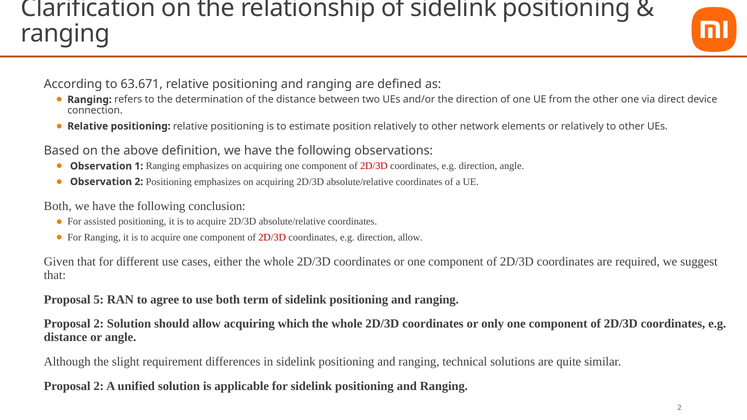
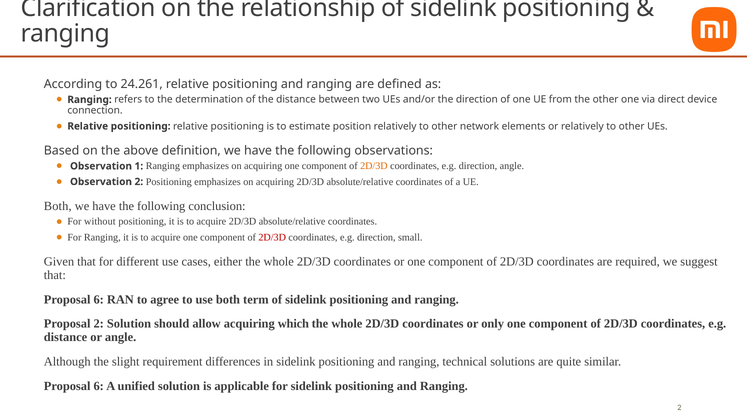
63.671: 63.671 -> 24.261 (142, 84)
2D/3D colour: red -> orange (374, 166)
assisted: assisted -> without (100, 222)
direction allow: allow -> small (410, 237)
5: 5 -> 6 (99, 300)
2: 2 -> 6 (99, 386)
